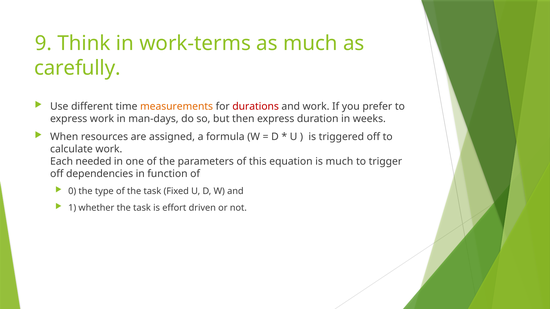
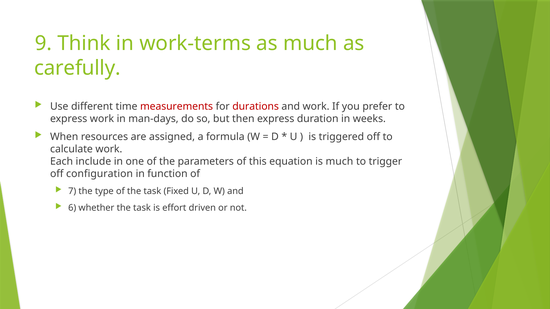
measurements colour: orange -> red (177, 106)
needed: needed -> include (93, 162)
dependencies: dependencies -> configuration (100, 174)
0: 0 -> 7 (72, 191)
1: 1 -> 6 (72, 208)
